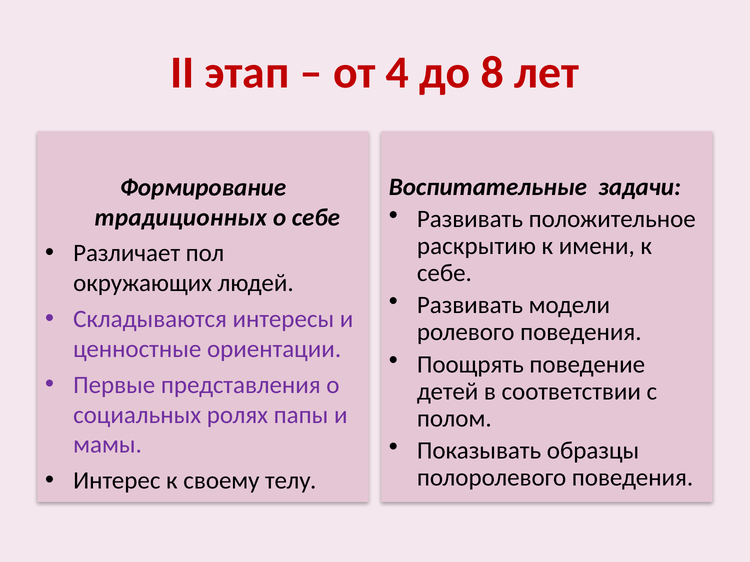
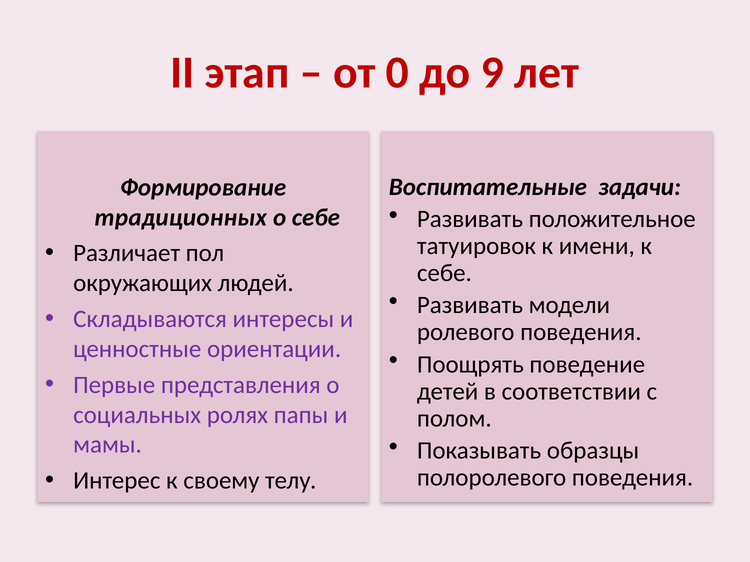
4: 4 -> 0 (397, 73)
8: 8 -> 9 (492, 73)
раскрытию: раскрытию -> татуировок (476, 246)
